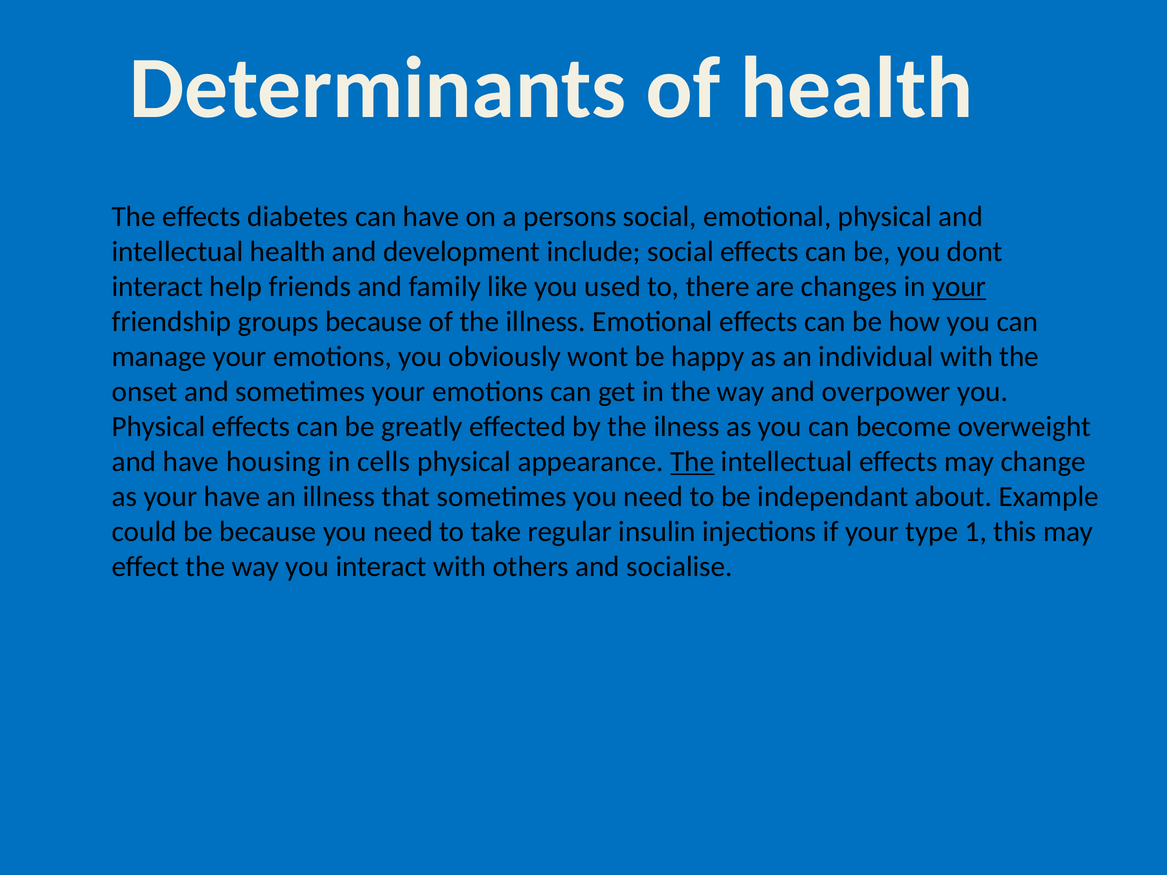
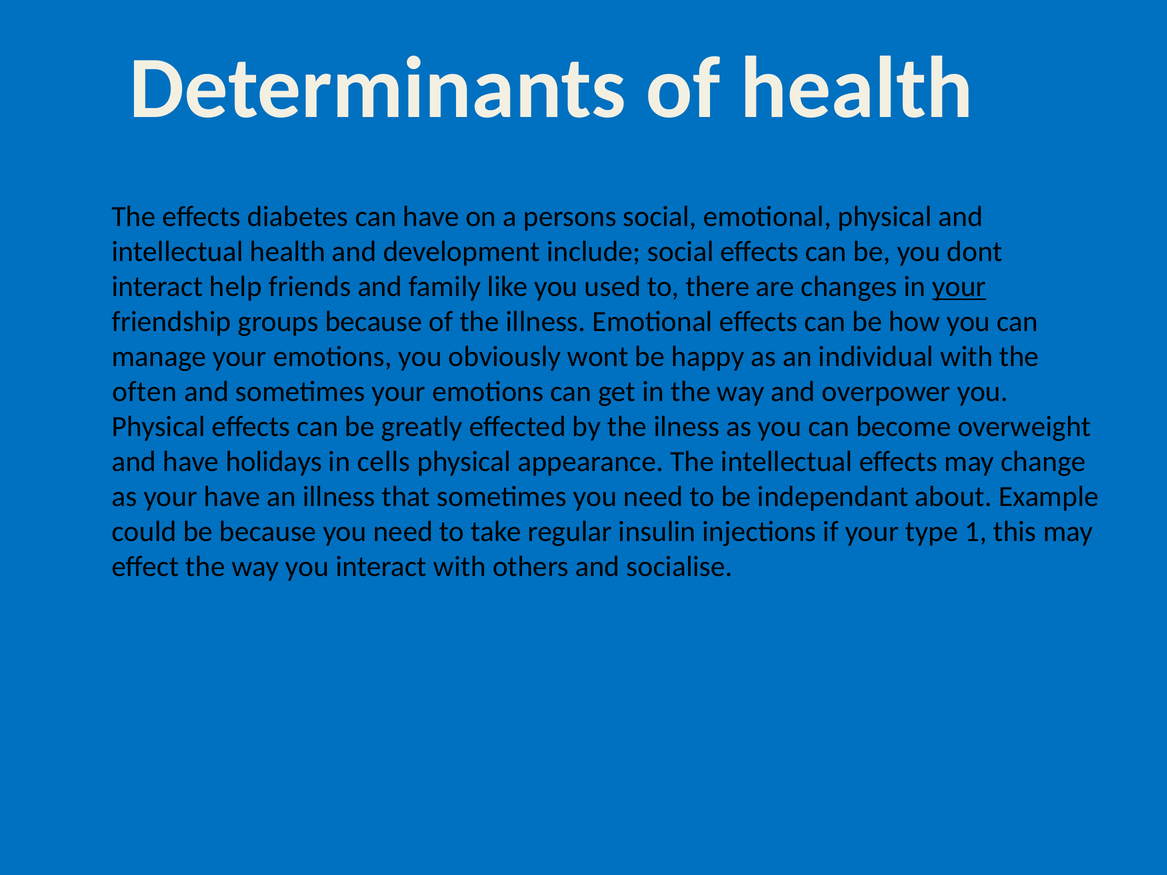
onset: onset -> often (145, 392)
housing: housing -> holidays (274, 462)
The underline: present -> none (692, 462)
